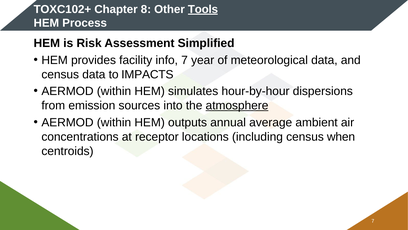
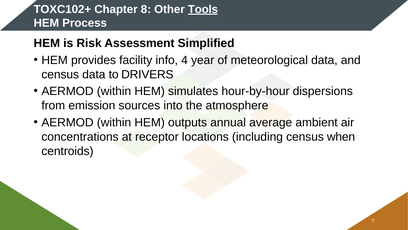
info 7: 7 -> 4 (185, 60)
IMPACTS: IMPACTS -> DRIVERS (147, 74)
atmosphere underline: present -> none (237, 105)
